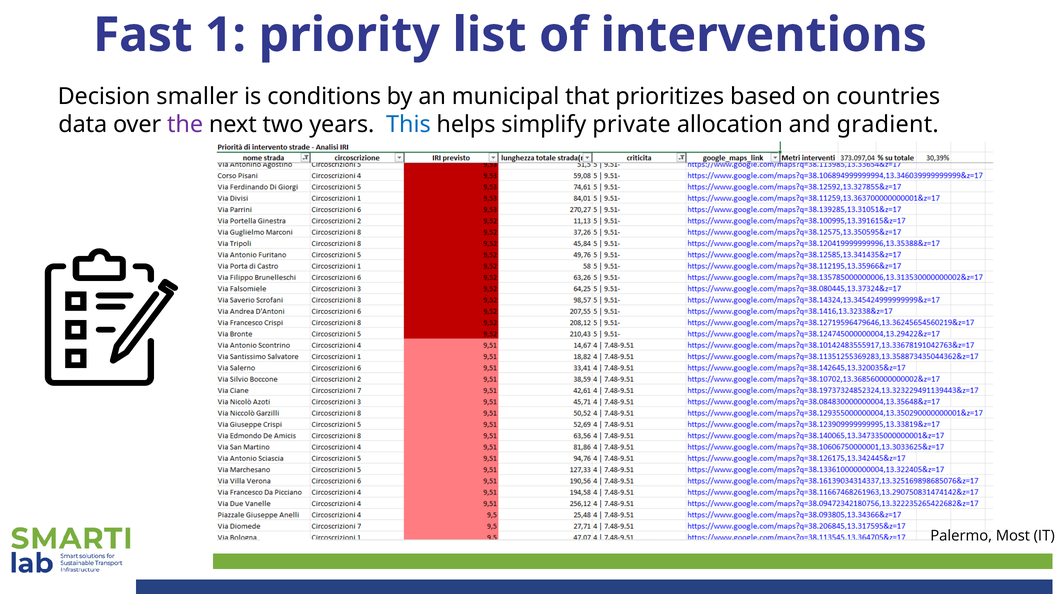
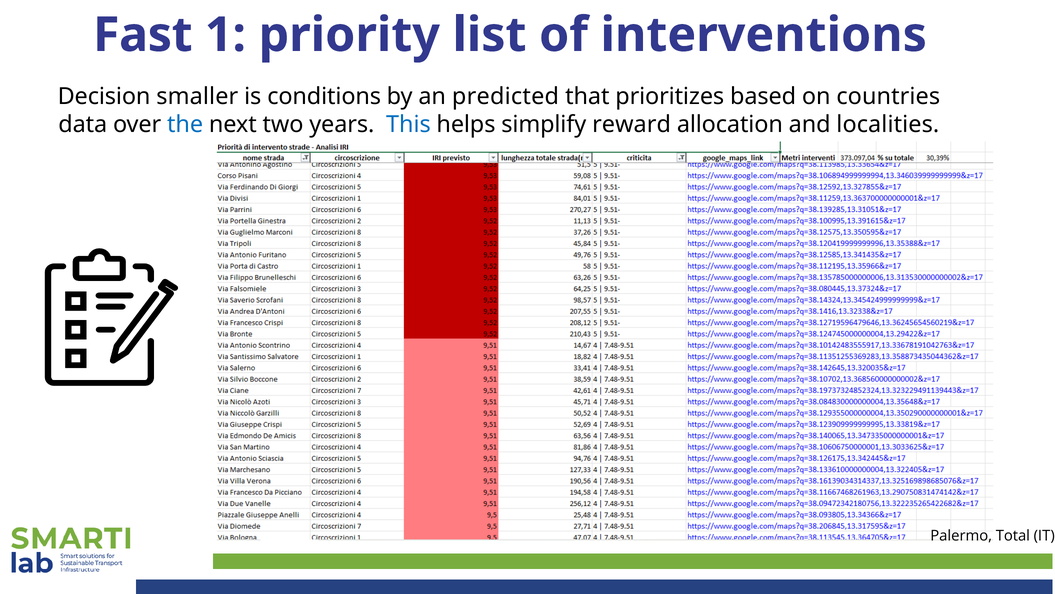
municipal: municipal -> predicted (506, 96)
the colour: purple -> blue (185, 124)
private: private -> reward (632, 124)
gradient: gradient -> localities (888, 124)
Most: Most -> Total (1013, 535)
